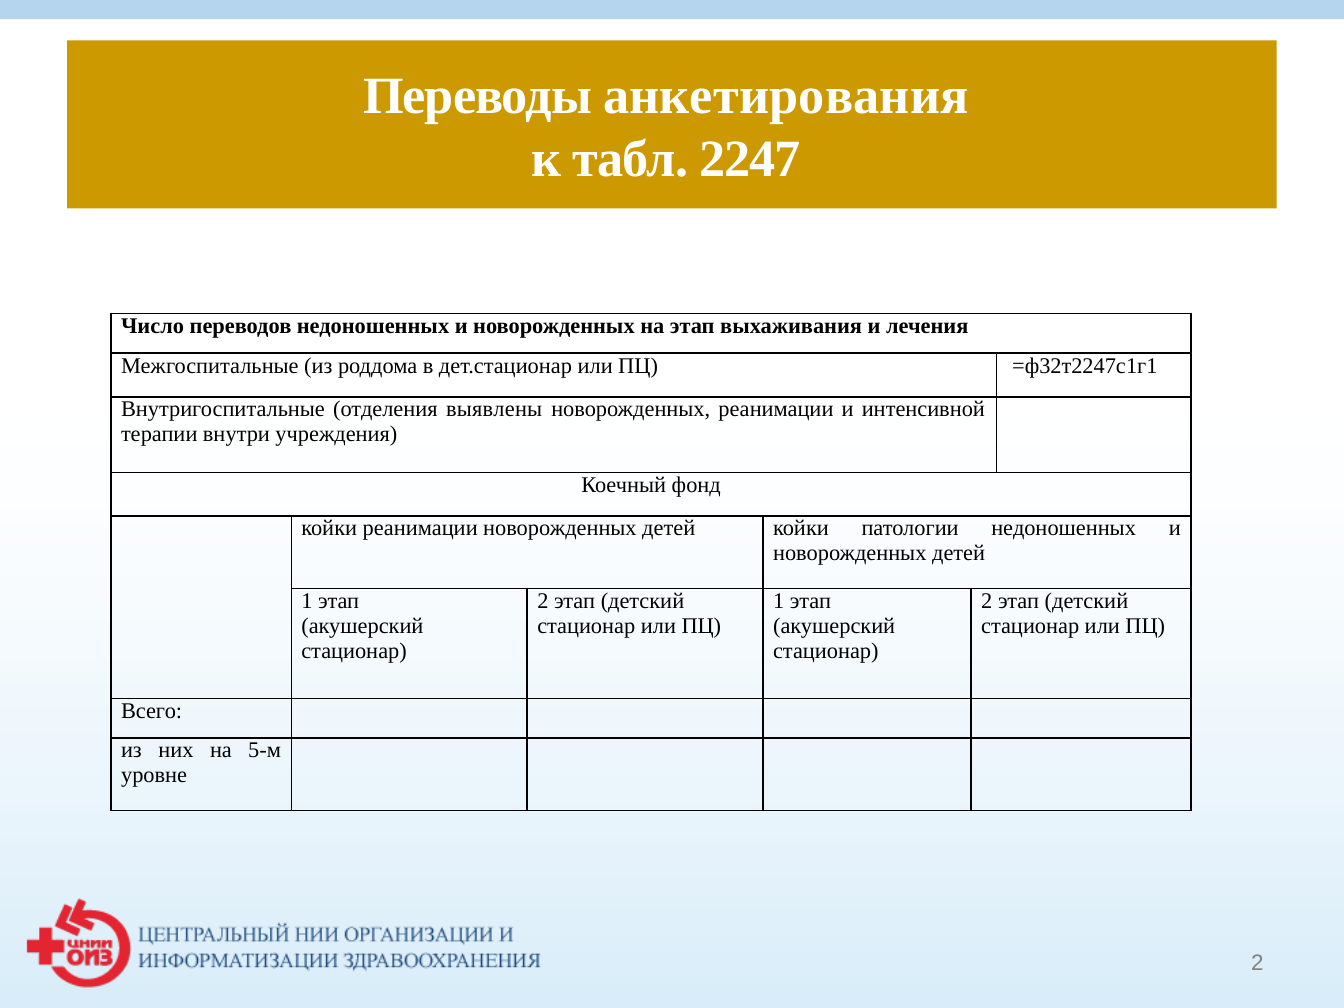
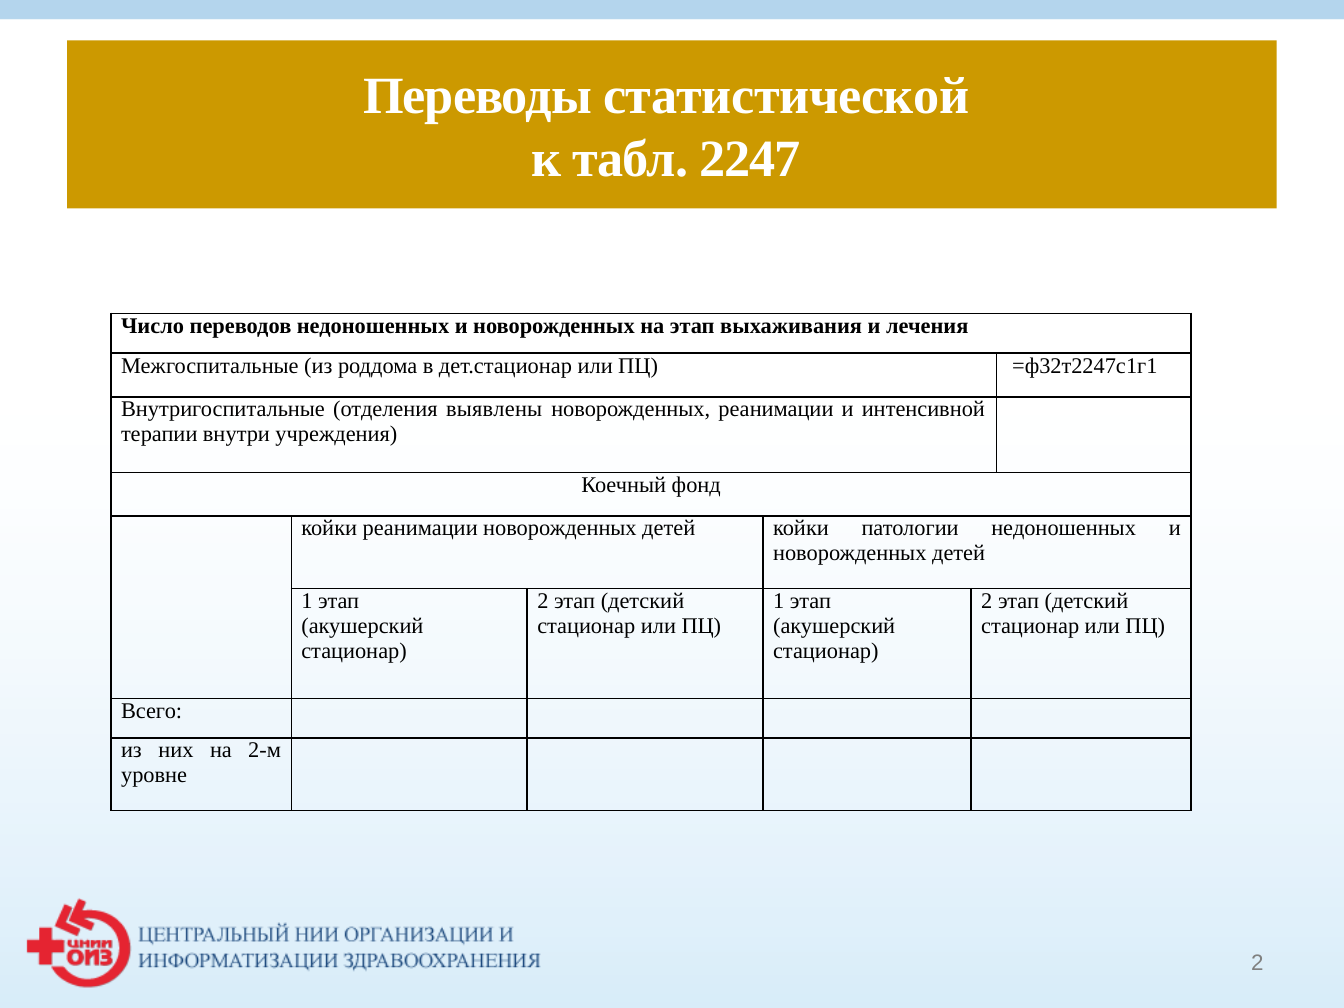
анкетирования: анкетирования -> статистической (786, 97)
5-м: 5-м -> 2-м (265, 751)
